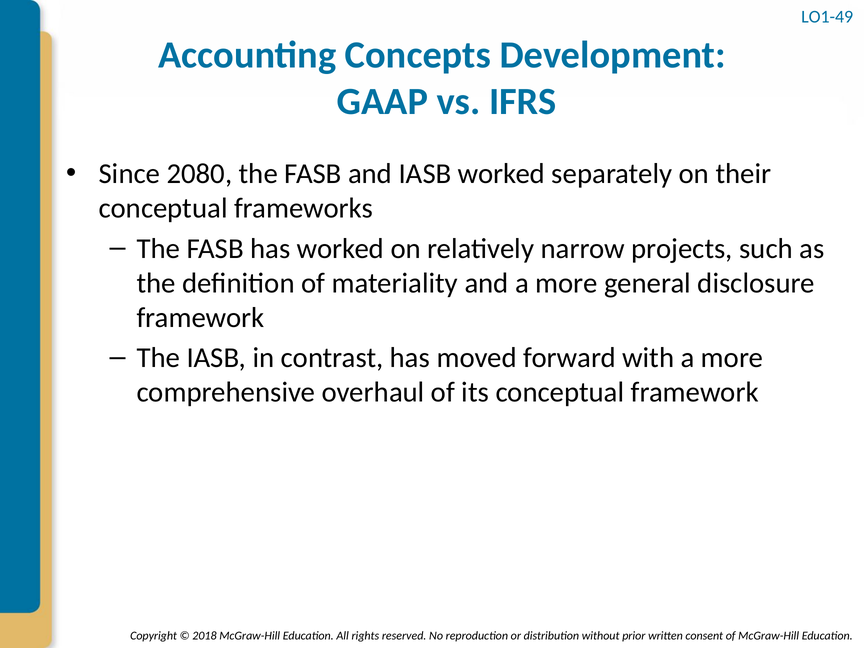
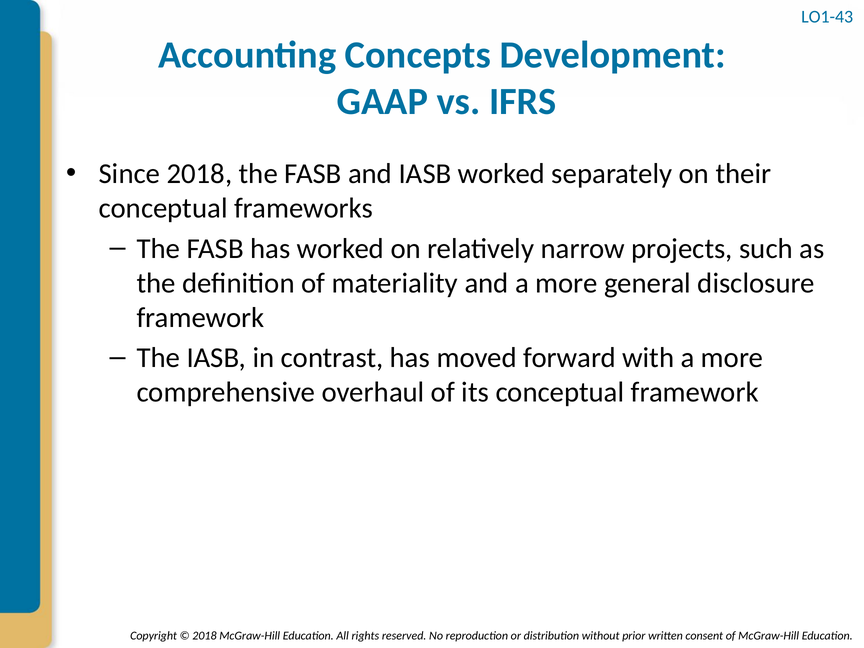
LO1-49: LO1-49 -> LO1-43 (827, 17)
Since 2080: 2080 -> 2018 (199, 174)
